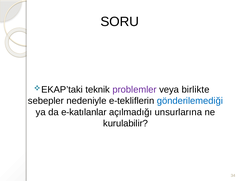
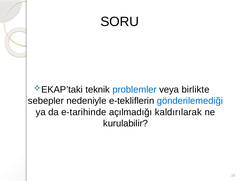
problemler colour: purple -> blue (135, 89)
e-katılanlar: e-katılanlar -> e-tarihinde (84, 112)
unsurlarına: unsurlarına -> kaldırılarak (178, 112)
